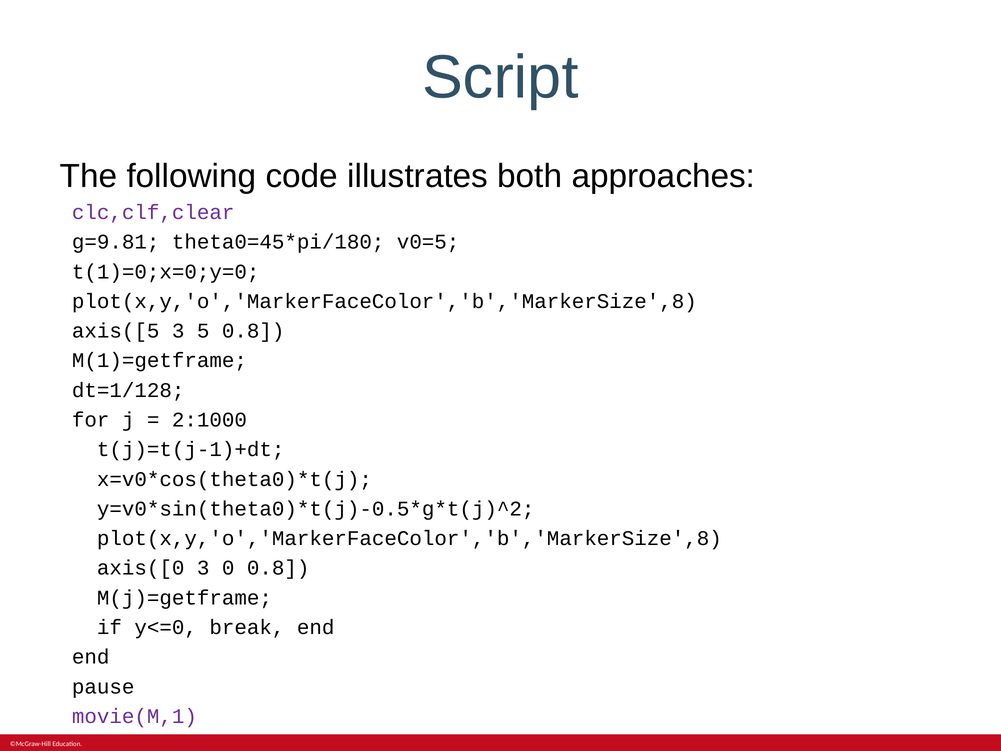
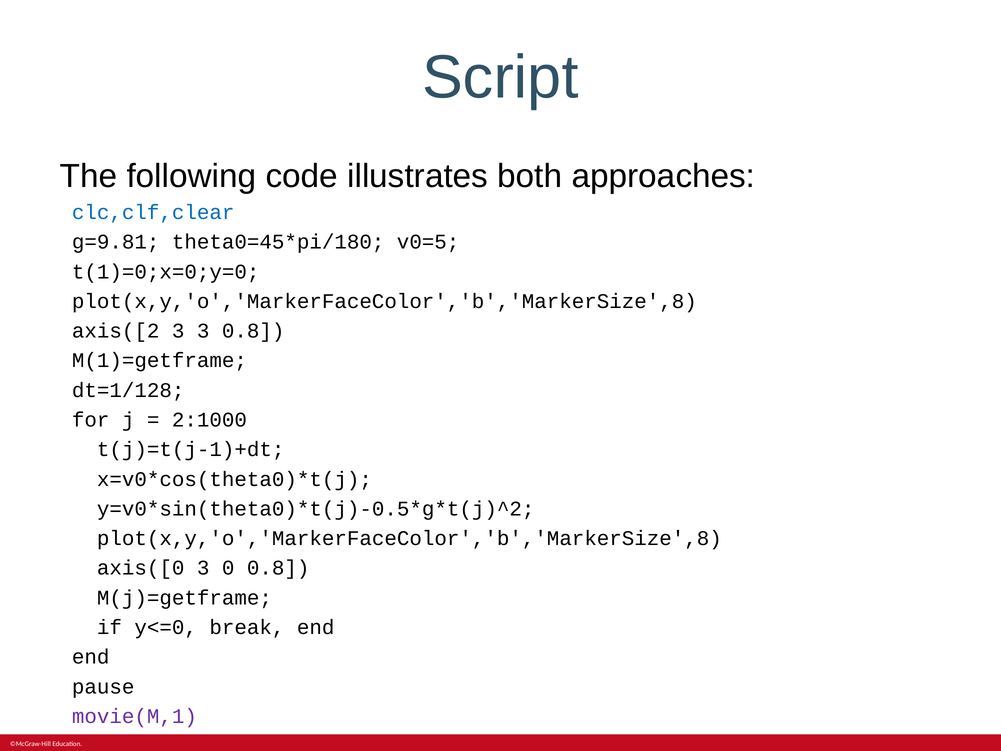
clc,clf,clear colour: purple -> blue (153, 212)
axis([5: axis([5 -> axis([2 (116, 331)
3 5: 5 -> 3 (203, 331)
